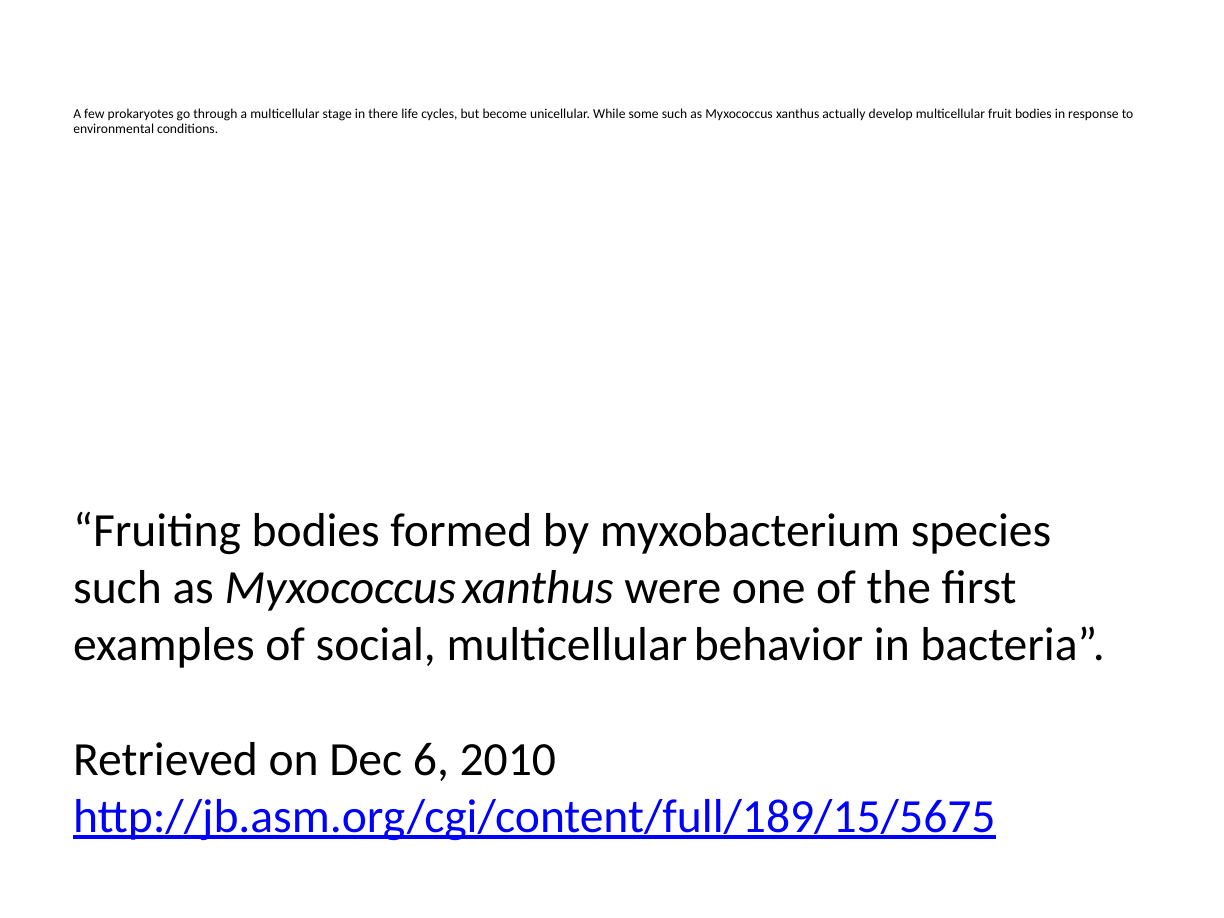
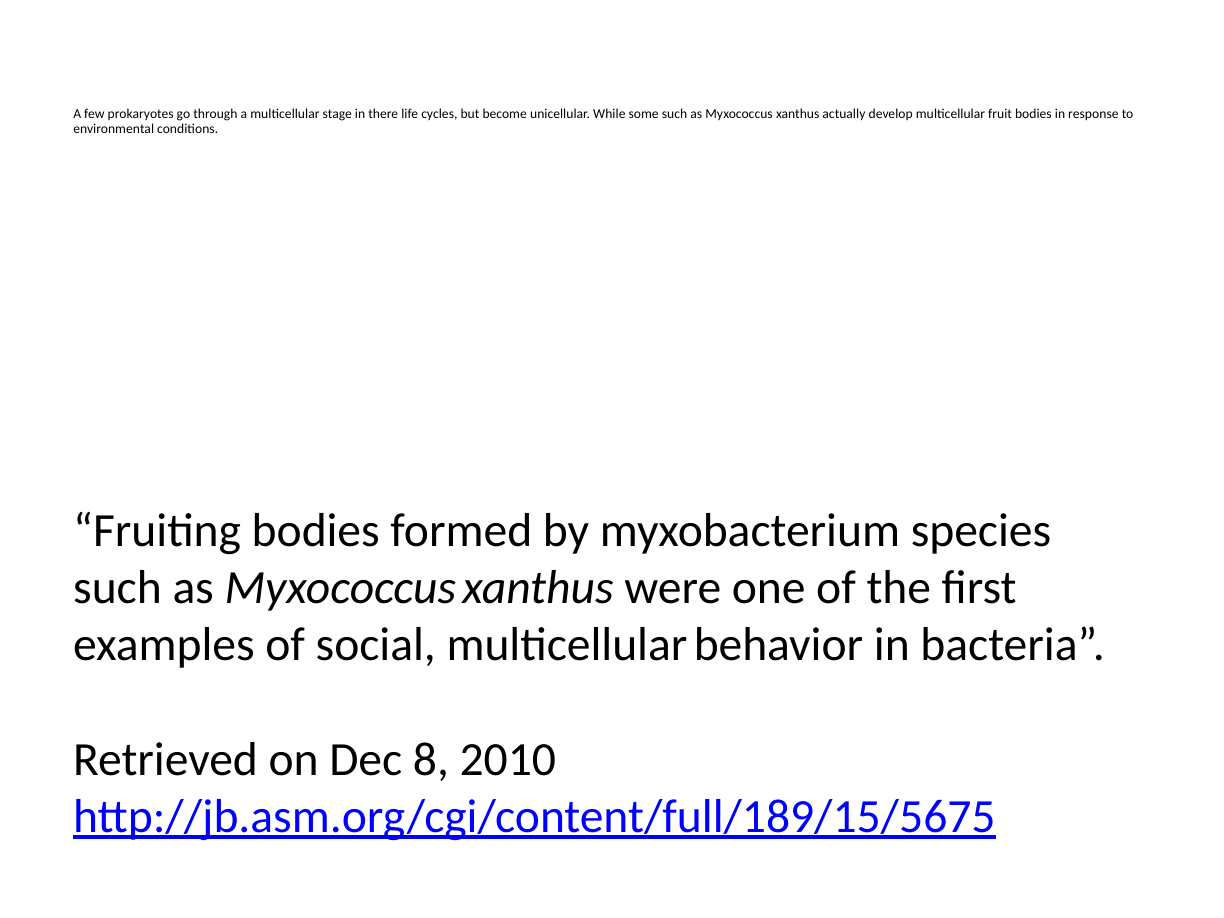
6: 6 -> 8 (431, 760)
